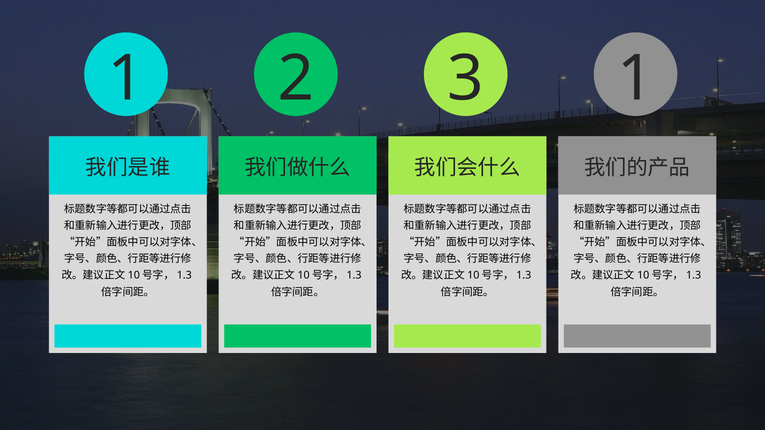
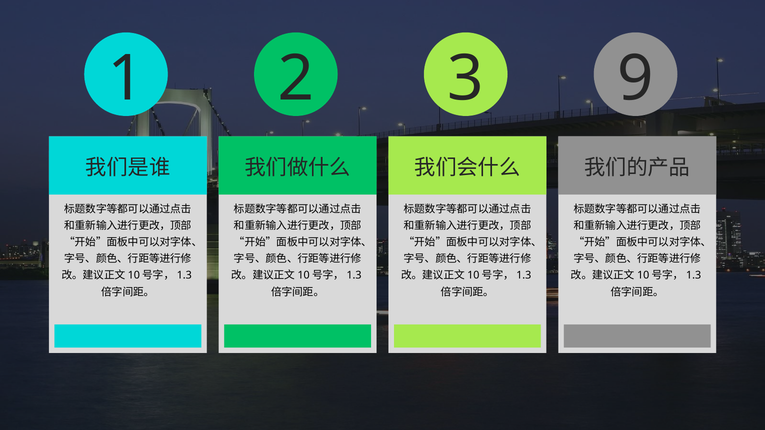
3 1: 1 -> 9 (636, 79)
